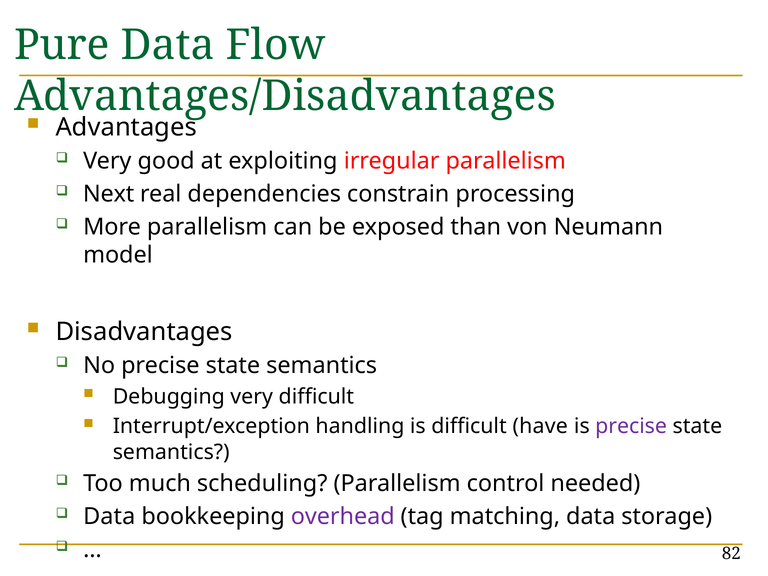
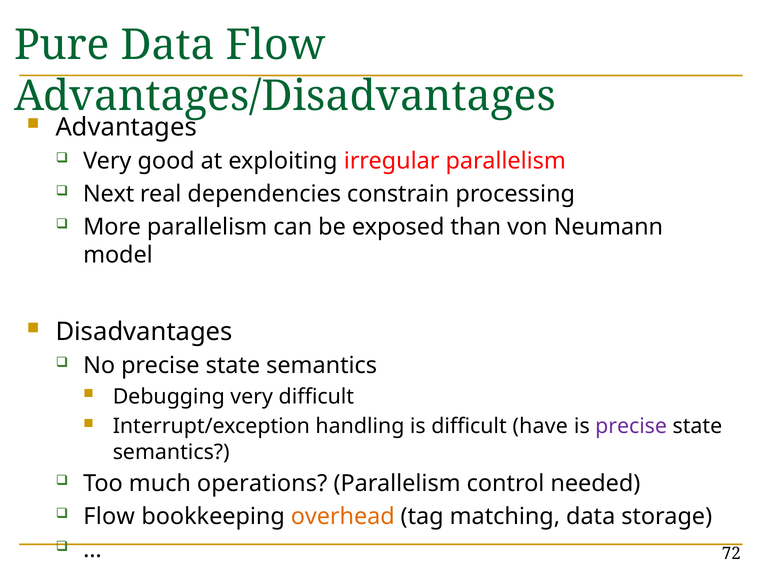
scheduling: scheduling -> operations (262, 484)
Data: Data -> Flow (109, 517)
overhead colour: purple -> orange (343, 517)
82: 82 -> 72 (731, 553)
